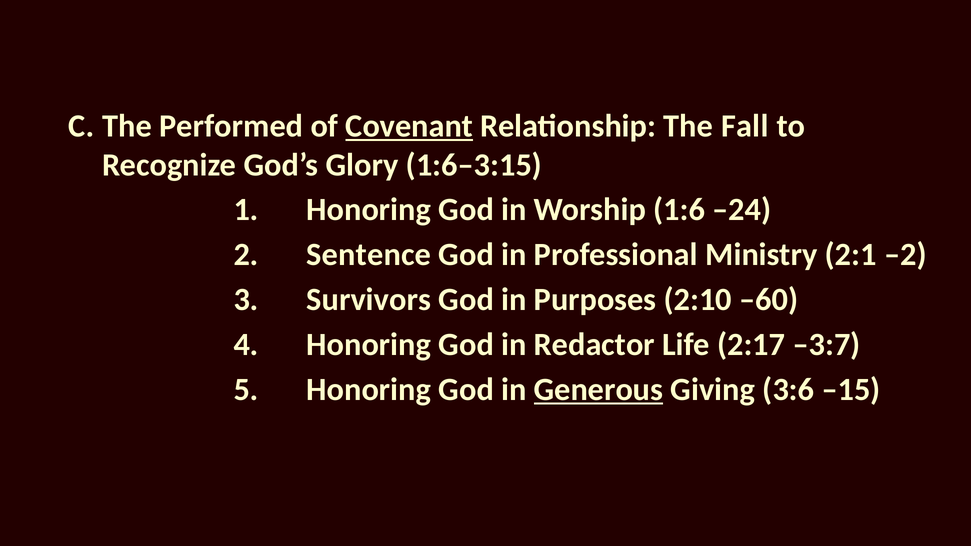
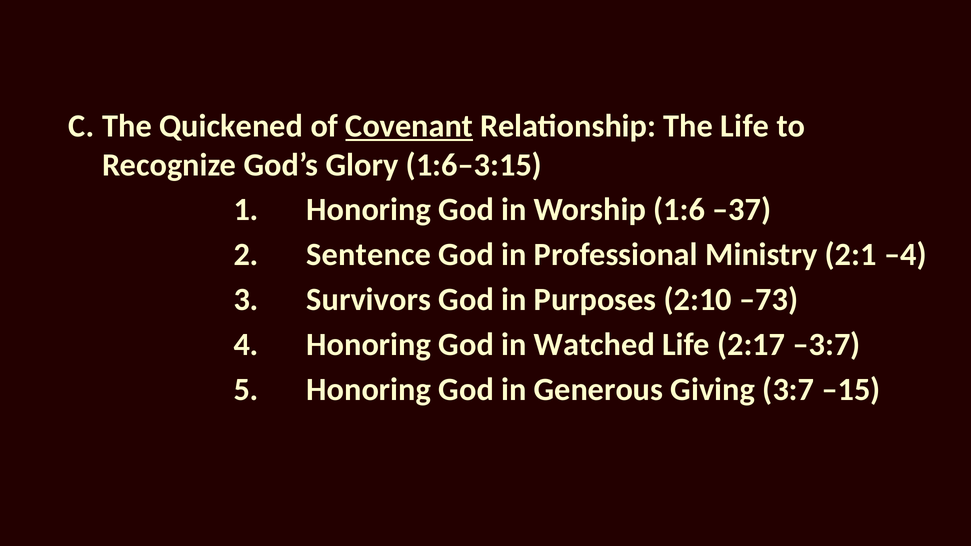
Performed: Performed -> Quickened (231, 126)
The Fall: Fall -> Life (745, 126)
–24: –24 -> –37 (742, 210)
–2: –2 -> –4 (905, 255)
–60: –60 -> –73 (769, 300)
Redactor: Redactor -> Watched (594, 345)
Generous underline: present -> none (599, 390)
3:6: 3:6 -> 3:7 (788, 390)
